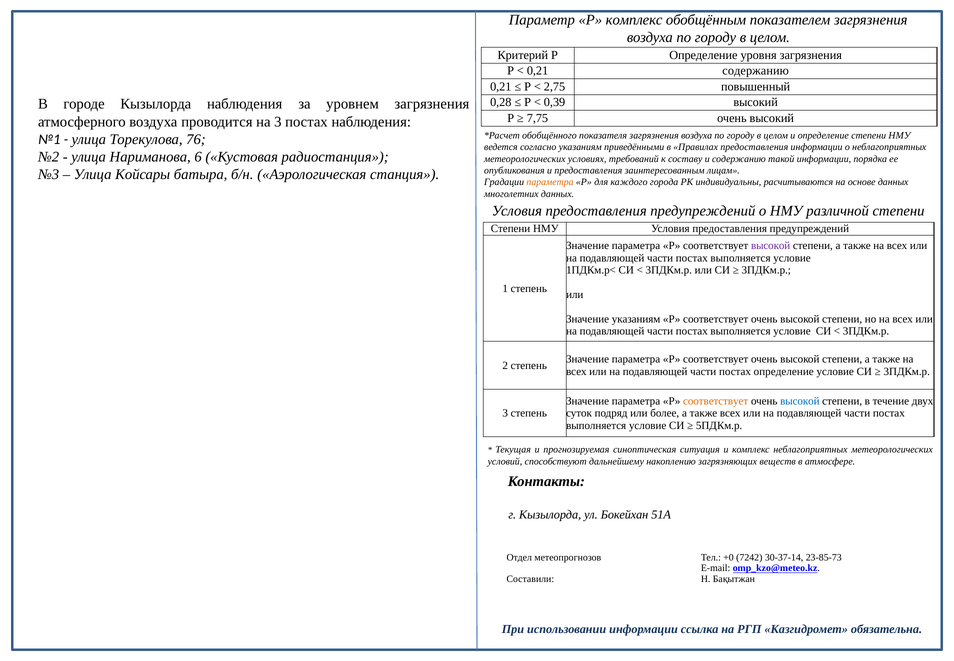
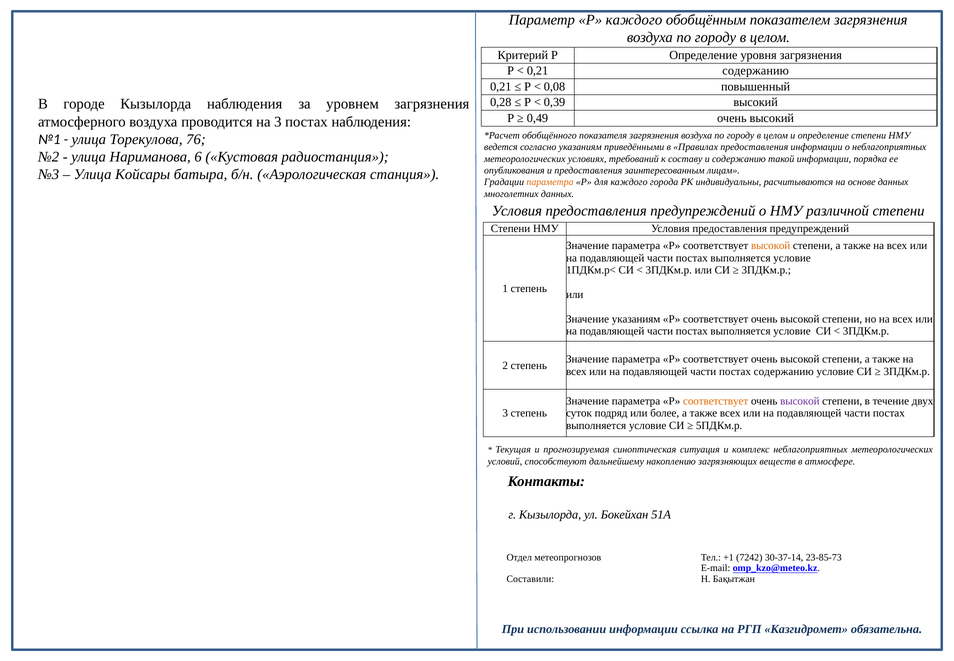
Р комплекс: комплекс -> каждого (634, 20)
2,75: 2,75 -> 0,08 (555, 87)
7,75: 7,75 -> 0,49 (537, 118)
высокой colour: purple -> orange (771, 246)
постах определение: определение -> содержанию (784, 371)
высокой colour: blue -> purple (800, 401)
+0: +0 -> +1 (729, 557)
